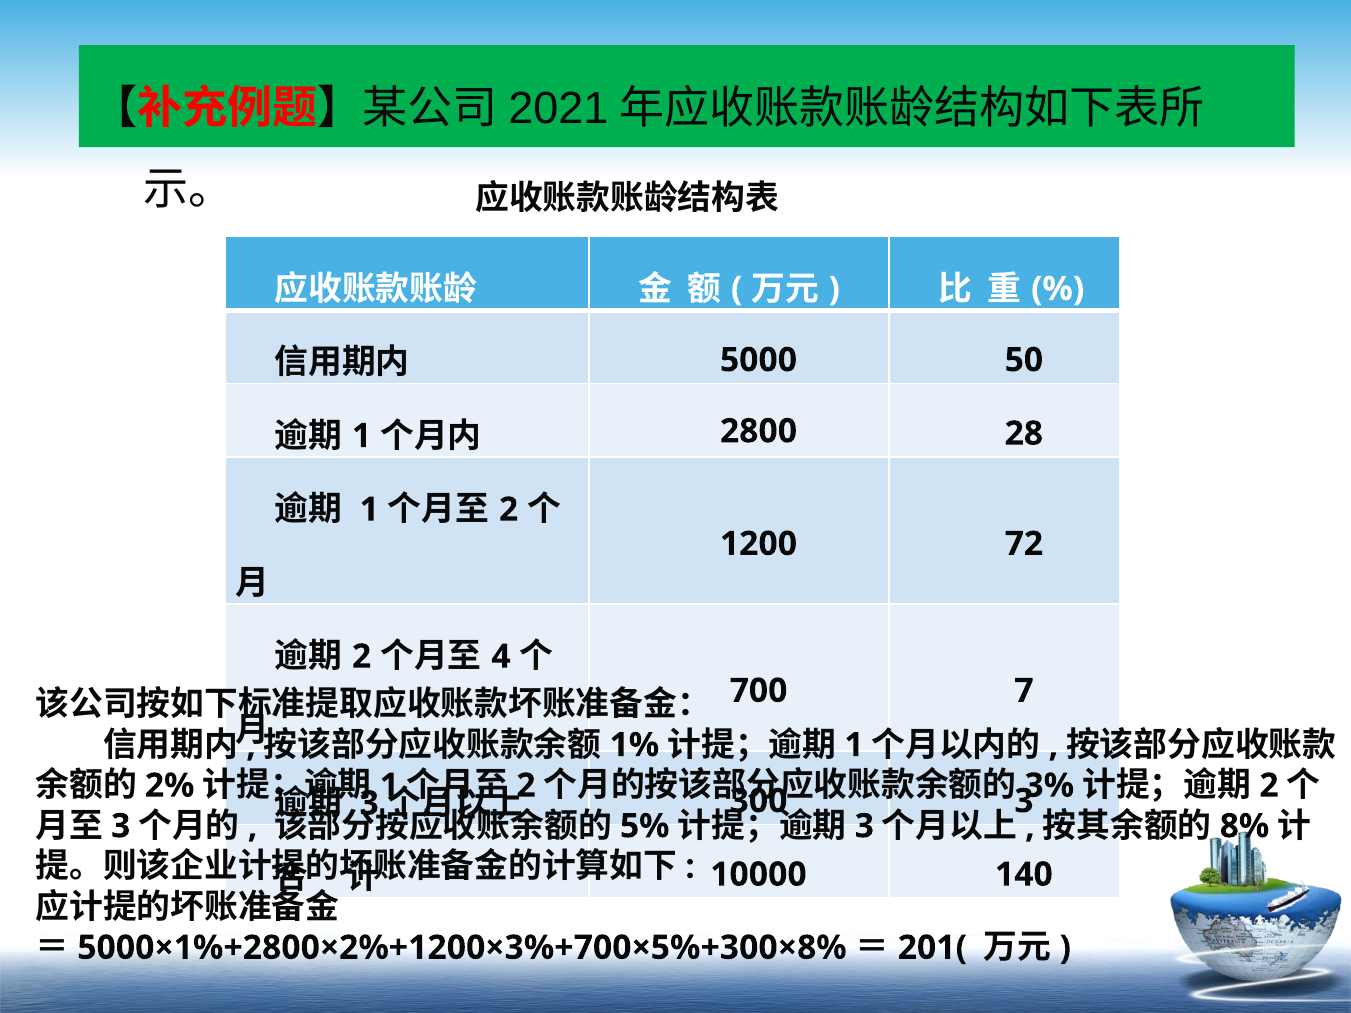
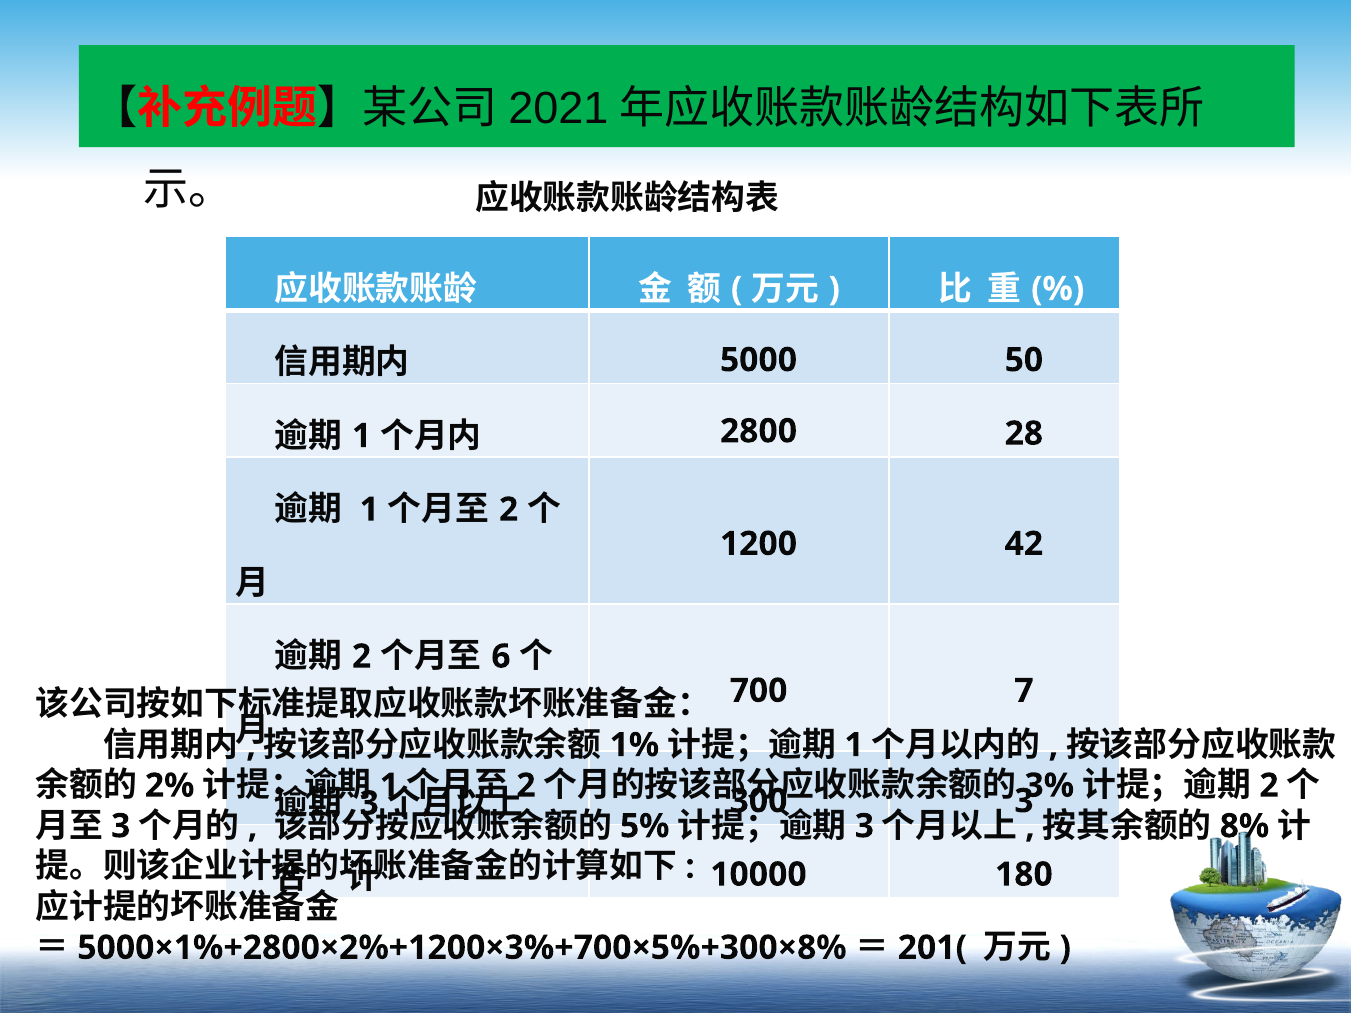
72: 72 -> 42 (1024, 544)
4: 4 -> 6 (501, 657)
140: 140 -> 180 (1024, 875)
